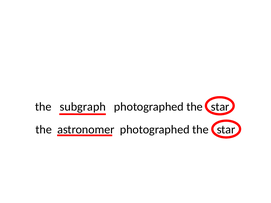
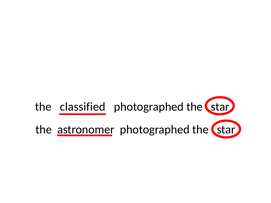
subgraph: subgraph -> classified (83, 107)
